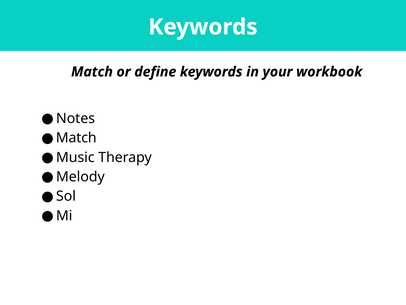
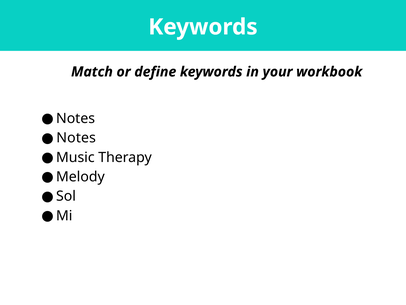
Match: Match -> Notes (76, 138)
